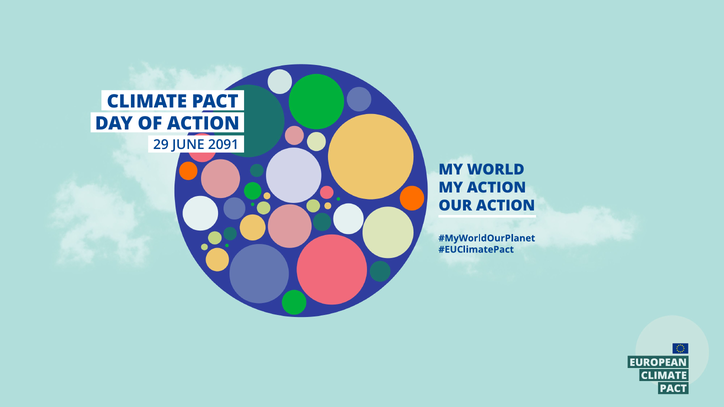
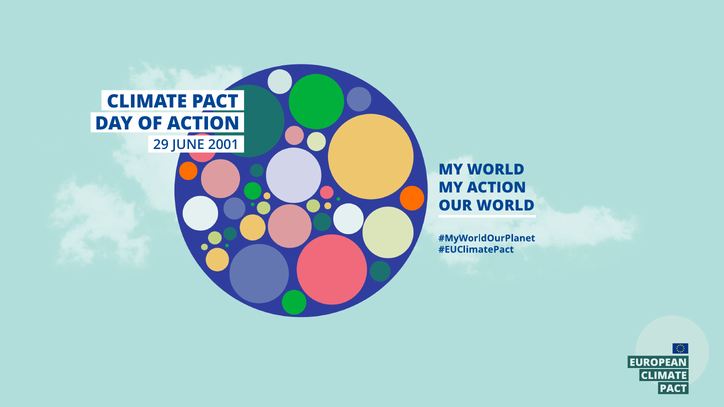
2091: 2091 -> 2001 (223, 145)
OUR ACTION: ACTION -> WORLD (505, 206)
